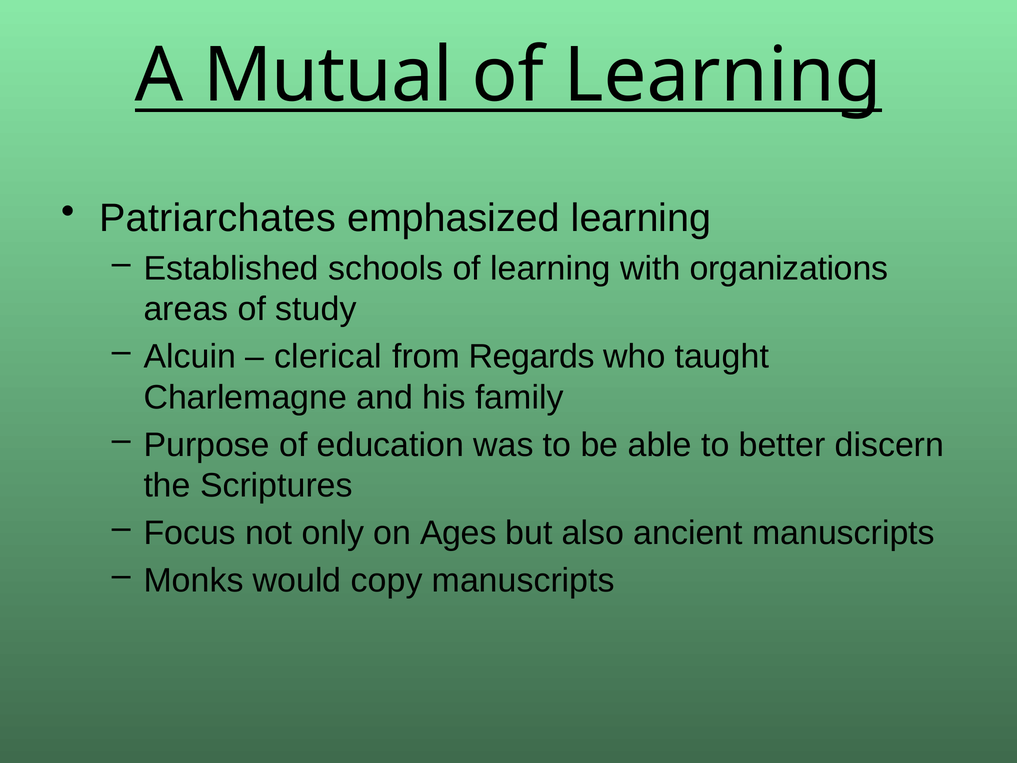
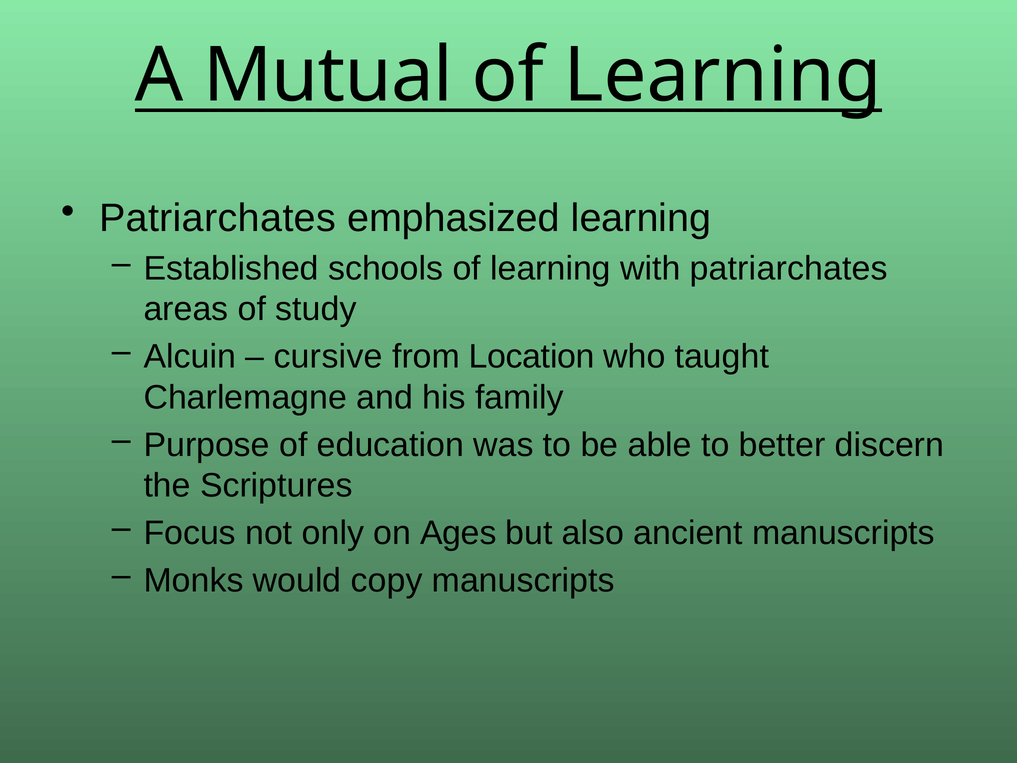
with organizations: organizations -> patriarchates (789, 269)
clerical: clerical -> cursive (328, 357)
Regards: Regards -> Location (532, 357)
